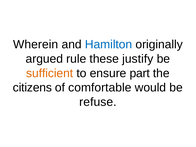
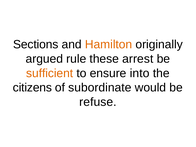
Wherein: Wherein -> Sections (36, 44)
Hamilton colour: blue -> orange (109, 44)
justify: justify -> arrest (138, 59)
part: part -> into (140, 73)
comfortable: comfortable -> subordinate (100, 88)
